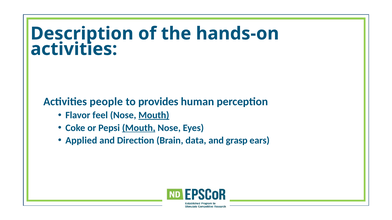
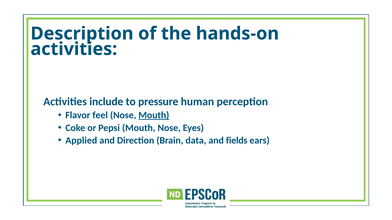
people: people -> include (106, 102)
provides: provides -> pressure (158, 102)
Mouth underline: present -> none (139, 128)
grasp: grasp -> fields (237, 141)
